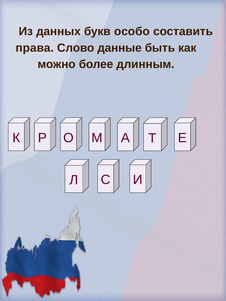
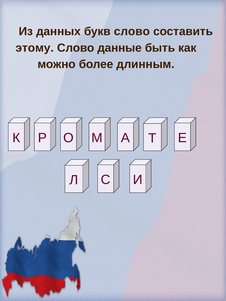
букв особо: особо -> слово (132, 31)
права: права -> этому (35, 48)
